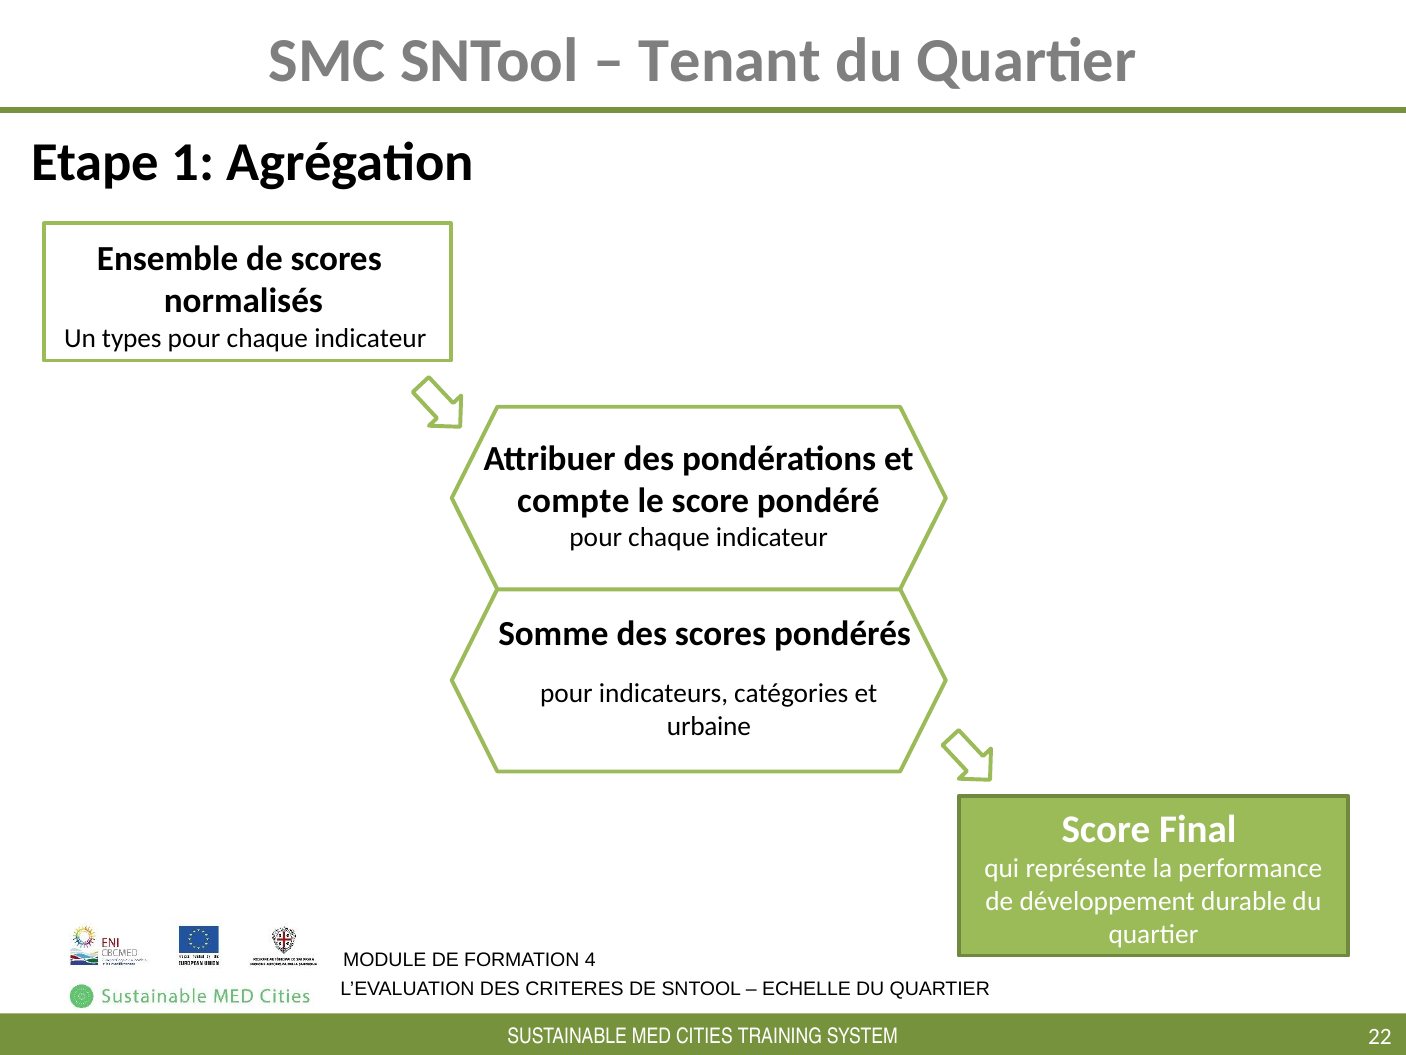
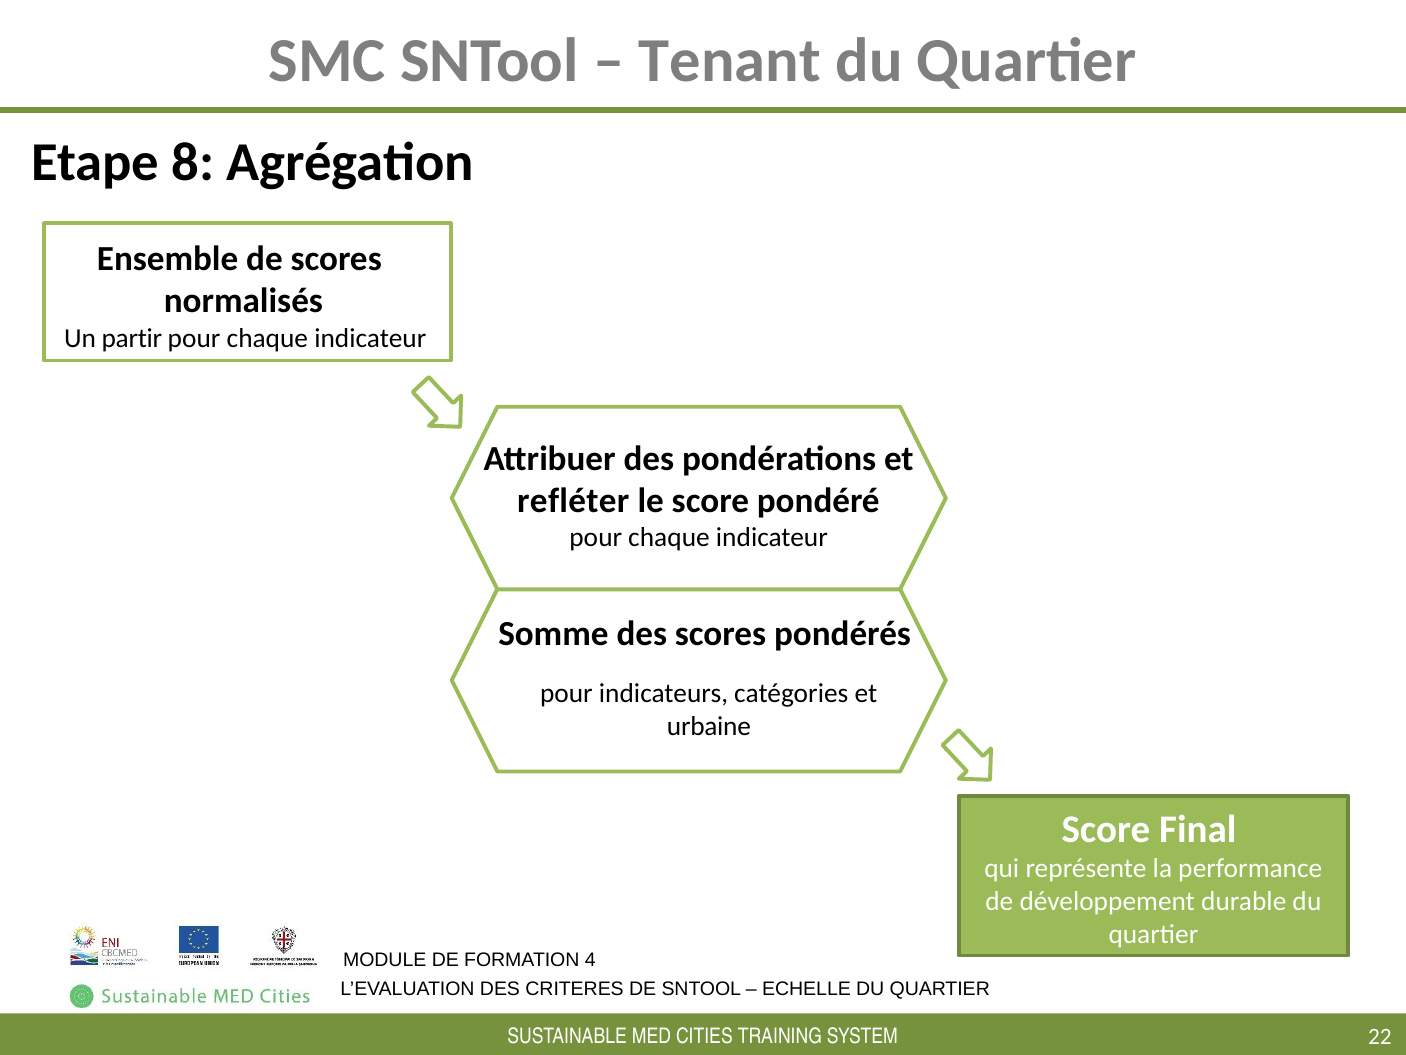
1: 1 -> 8 (193, 162)
types: types -> partir (132, 338)
compte: compte -> refléter (573, 501)
